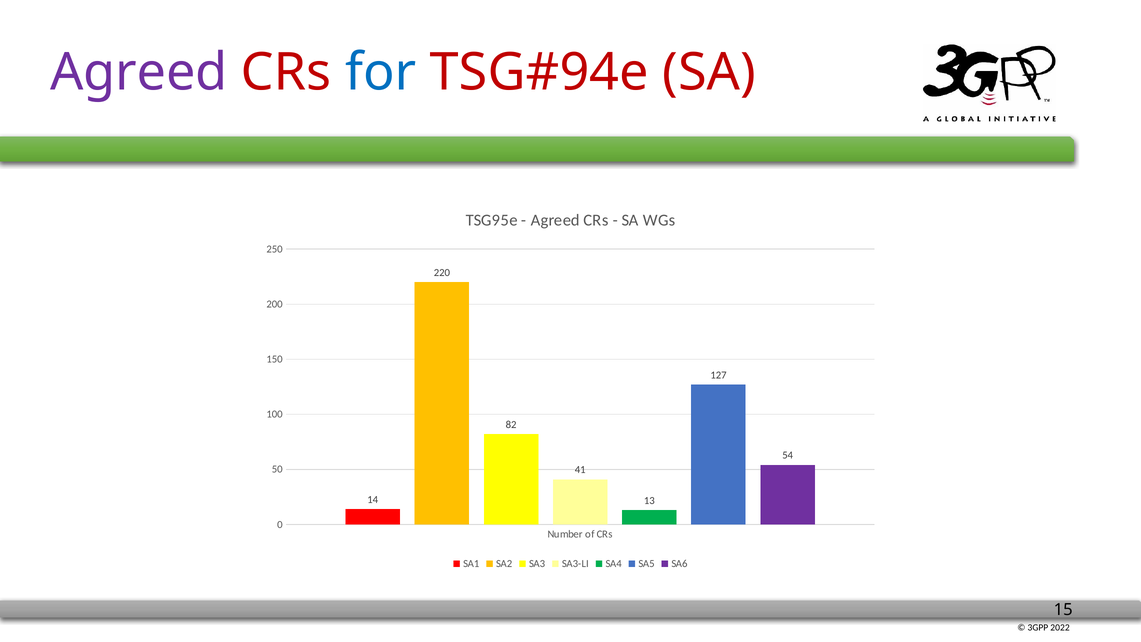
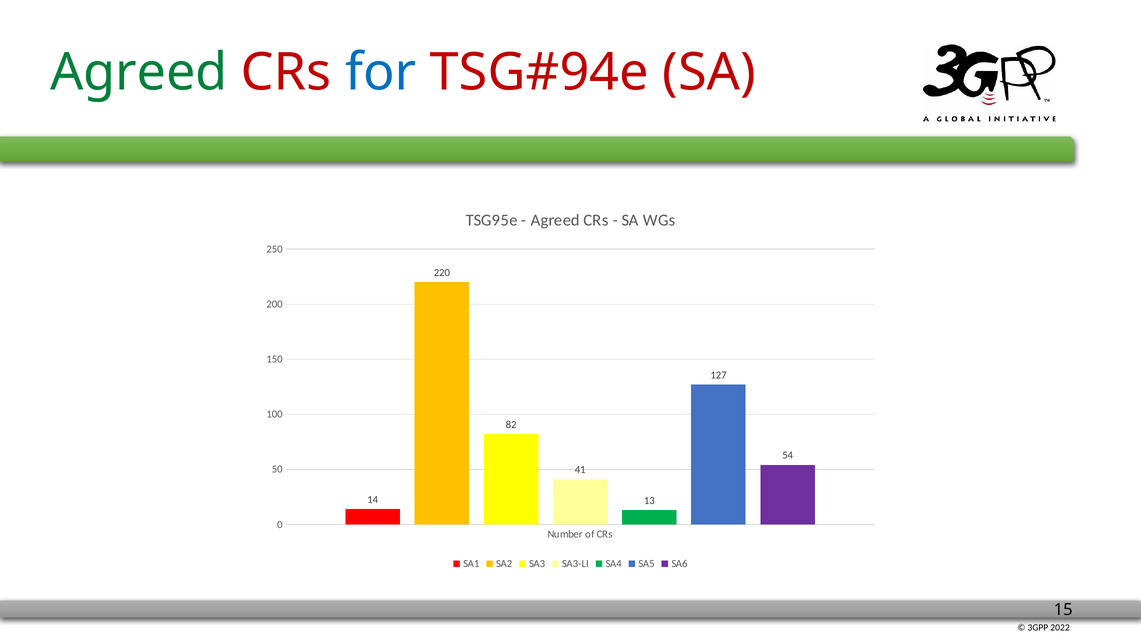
Agreed colour: purple -> green (139, 72)
